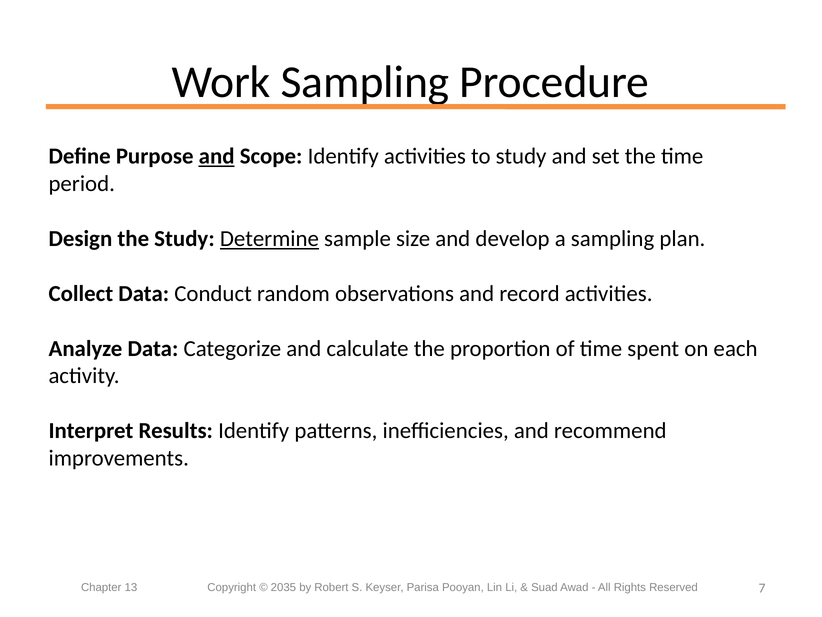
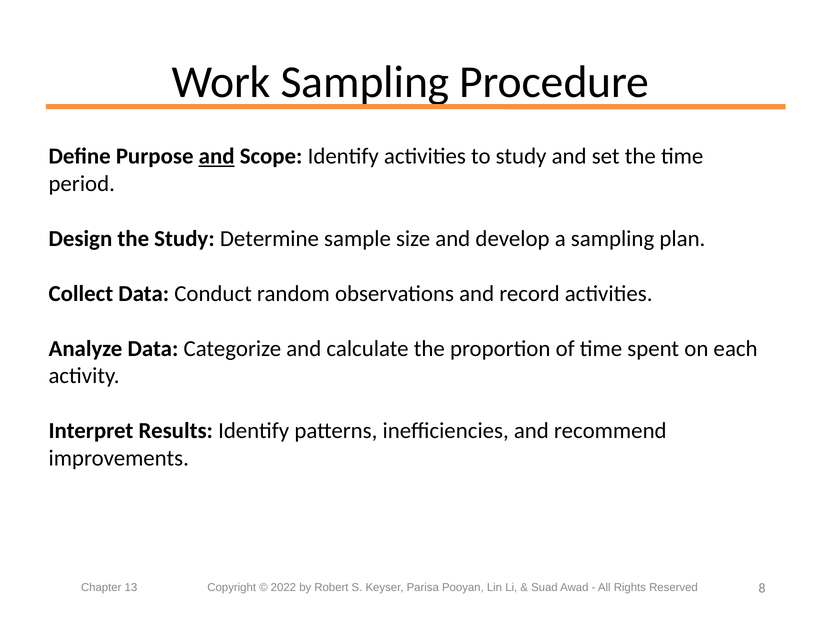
Determine underline: present -> none (269, 239)
2035: 2035 -> 2022 (283, 587)
7: 7 -> 8 (762, 588)
